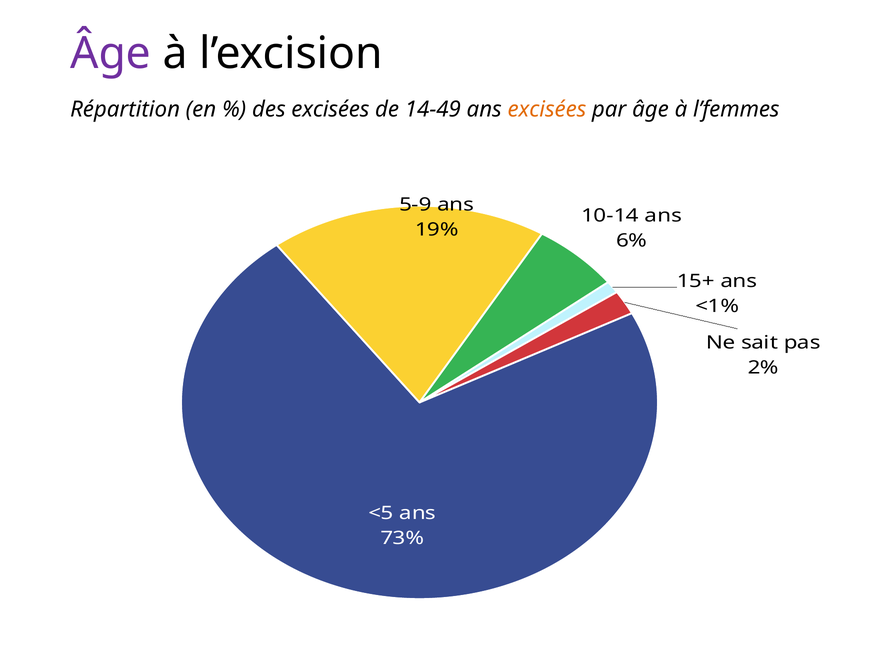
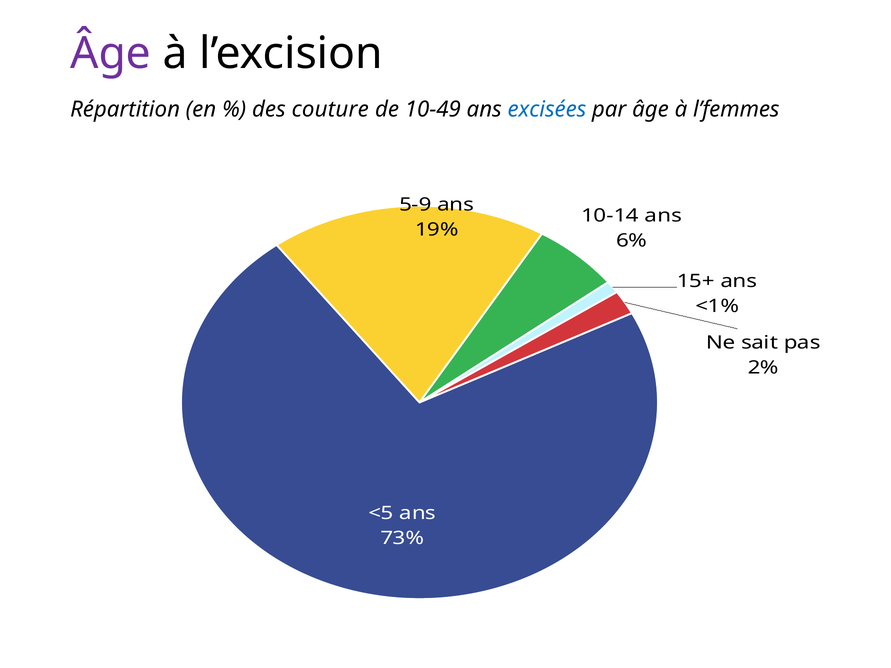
des excisées: excisées -> couture (330, 109)
14-49: 14-49 -> 10-49 (433, 109)
excisées colour: orange -> blue (547, 109)
